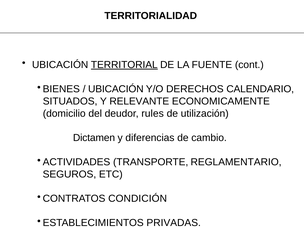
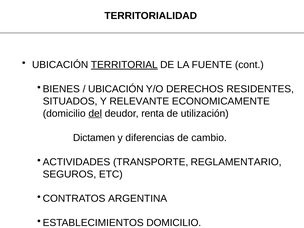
CALENDARIO: CALENDARIO -> RESIDENTES (260, 89)
del underline: none -> present (95, 113)
rules: rules -> renta (153, 113)
CONDICIÓN: CONDICIÓN -> ARGENTINA (138, 199)
ESTABLECIMIENTOS PRIVADAS: PRIVADAS -> DOMICILIO (174, 223)
